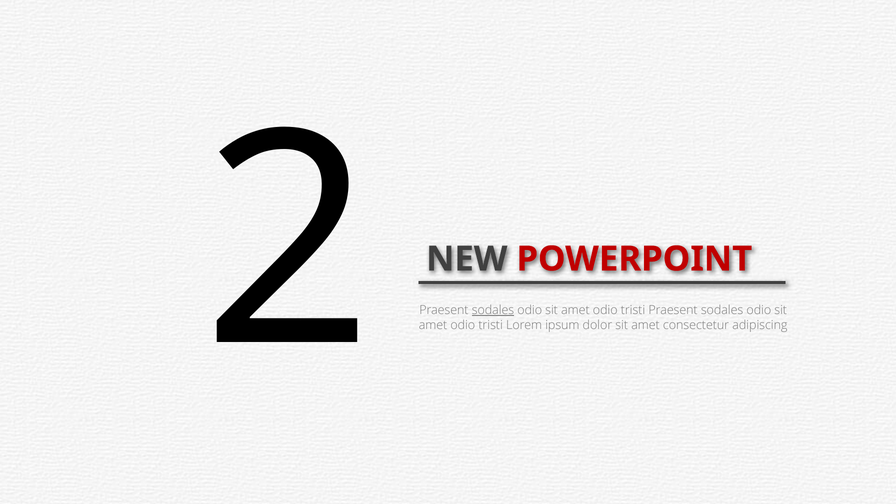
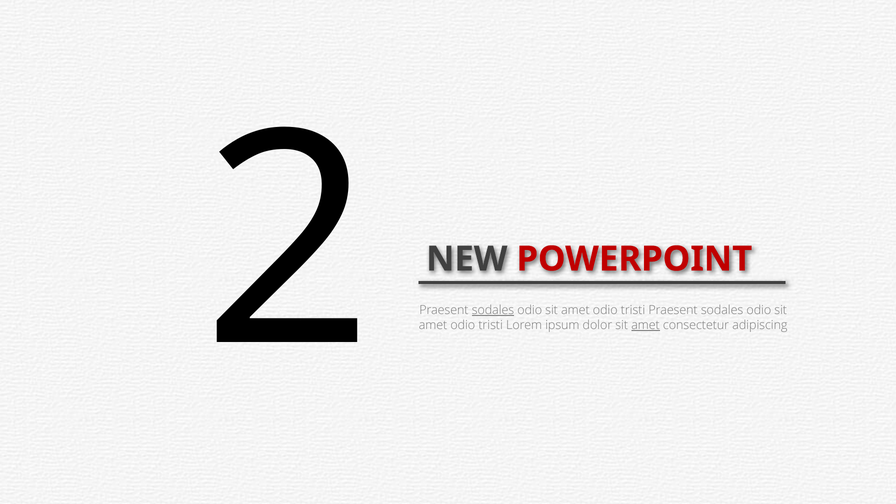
amet underline: none -> present (646, 325)
